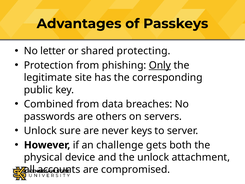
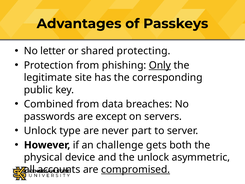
others: others -> except (111, 116)
sure: sure -> type (70, 131)
keys: keys -> part (142, 131)
attachment: attachment -> asymmetric (201, 157)
compromised underline: none -> present (136, 169)
